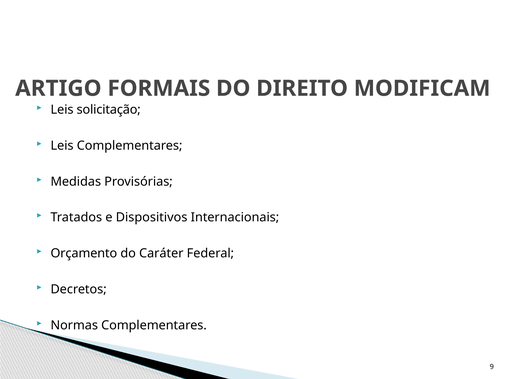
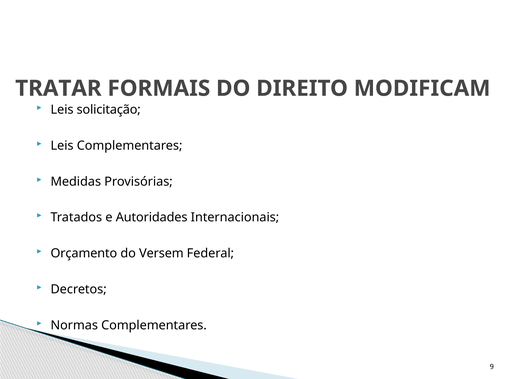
ARTIGO: ARTIGO -> TRATAR (58, 89)
Dispositivos: Dispositivos -> Autoridades (152, 218)
Caráter: Caráter -> Versem (161, 254)
